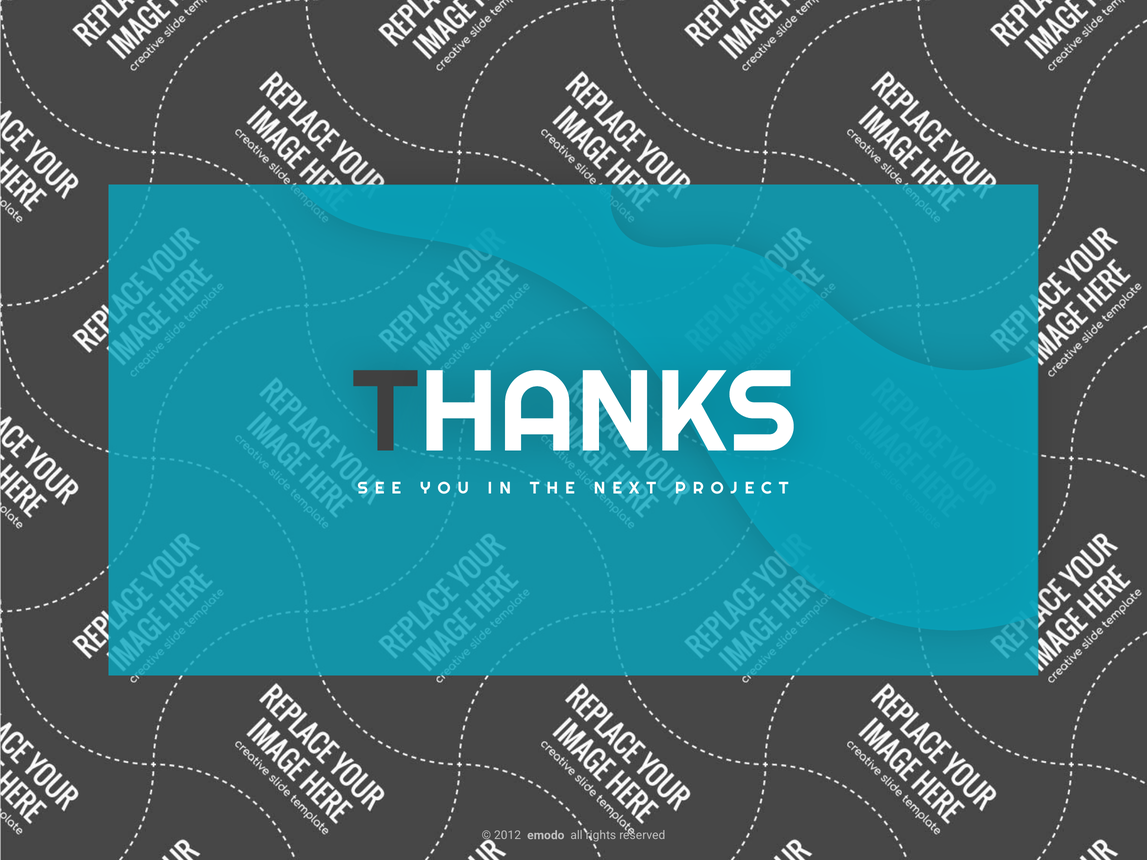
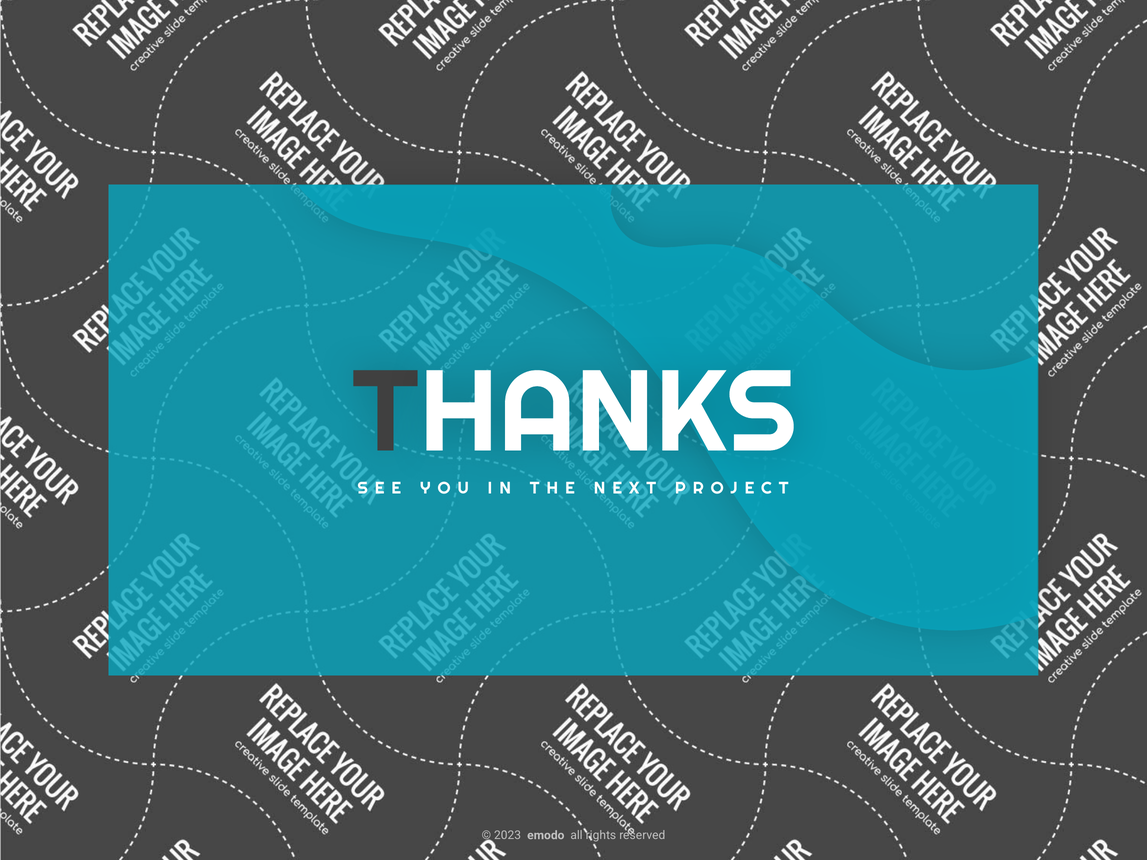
2012: 2012 -> 2023 (508, 835)
